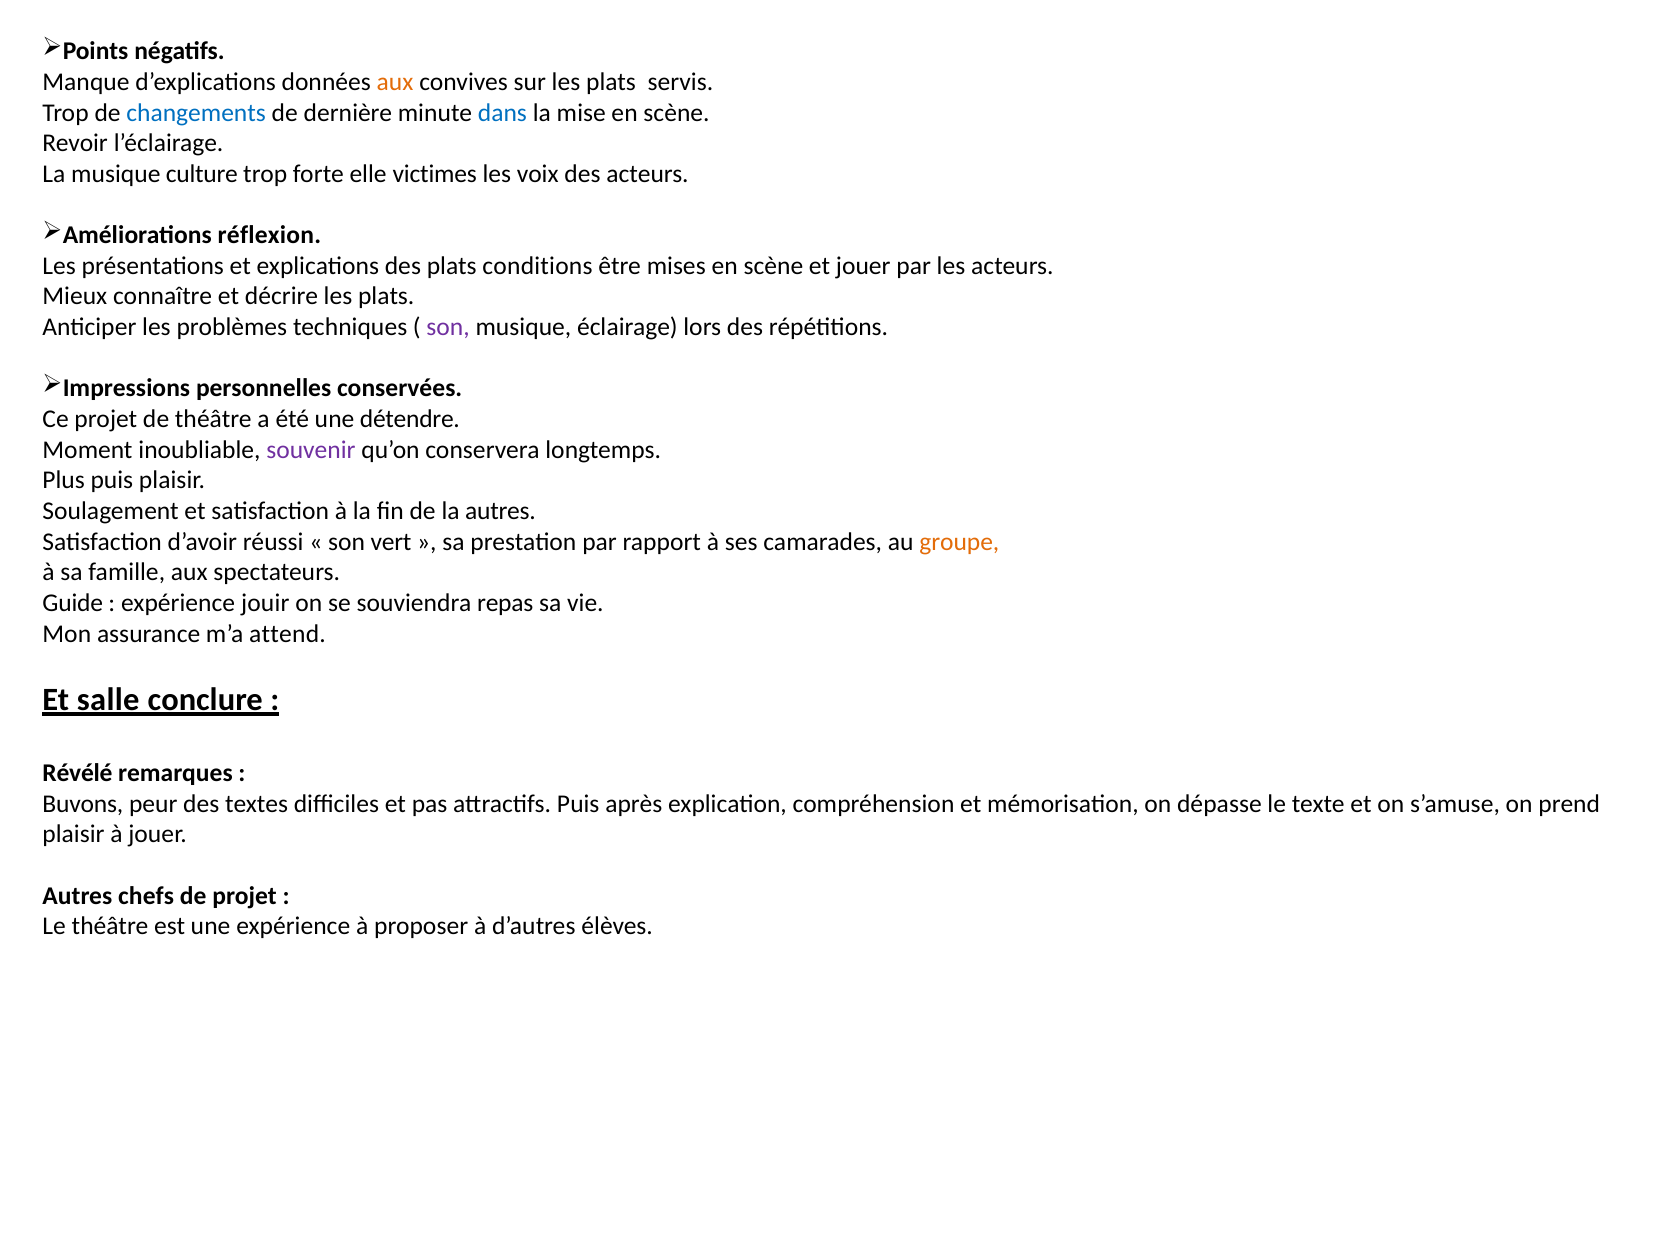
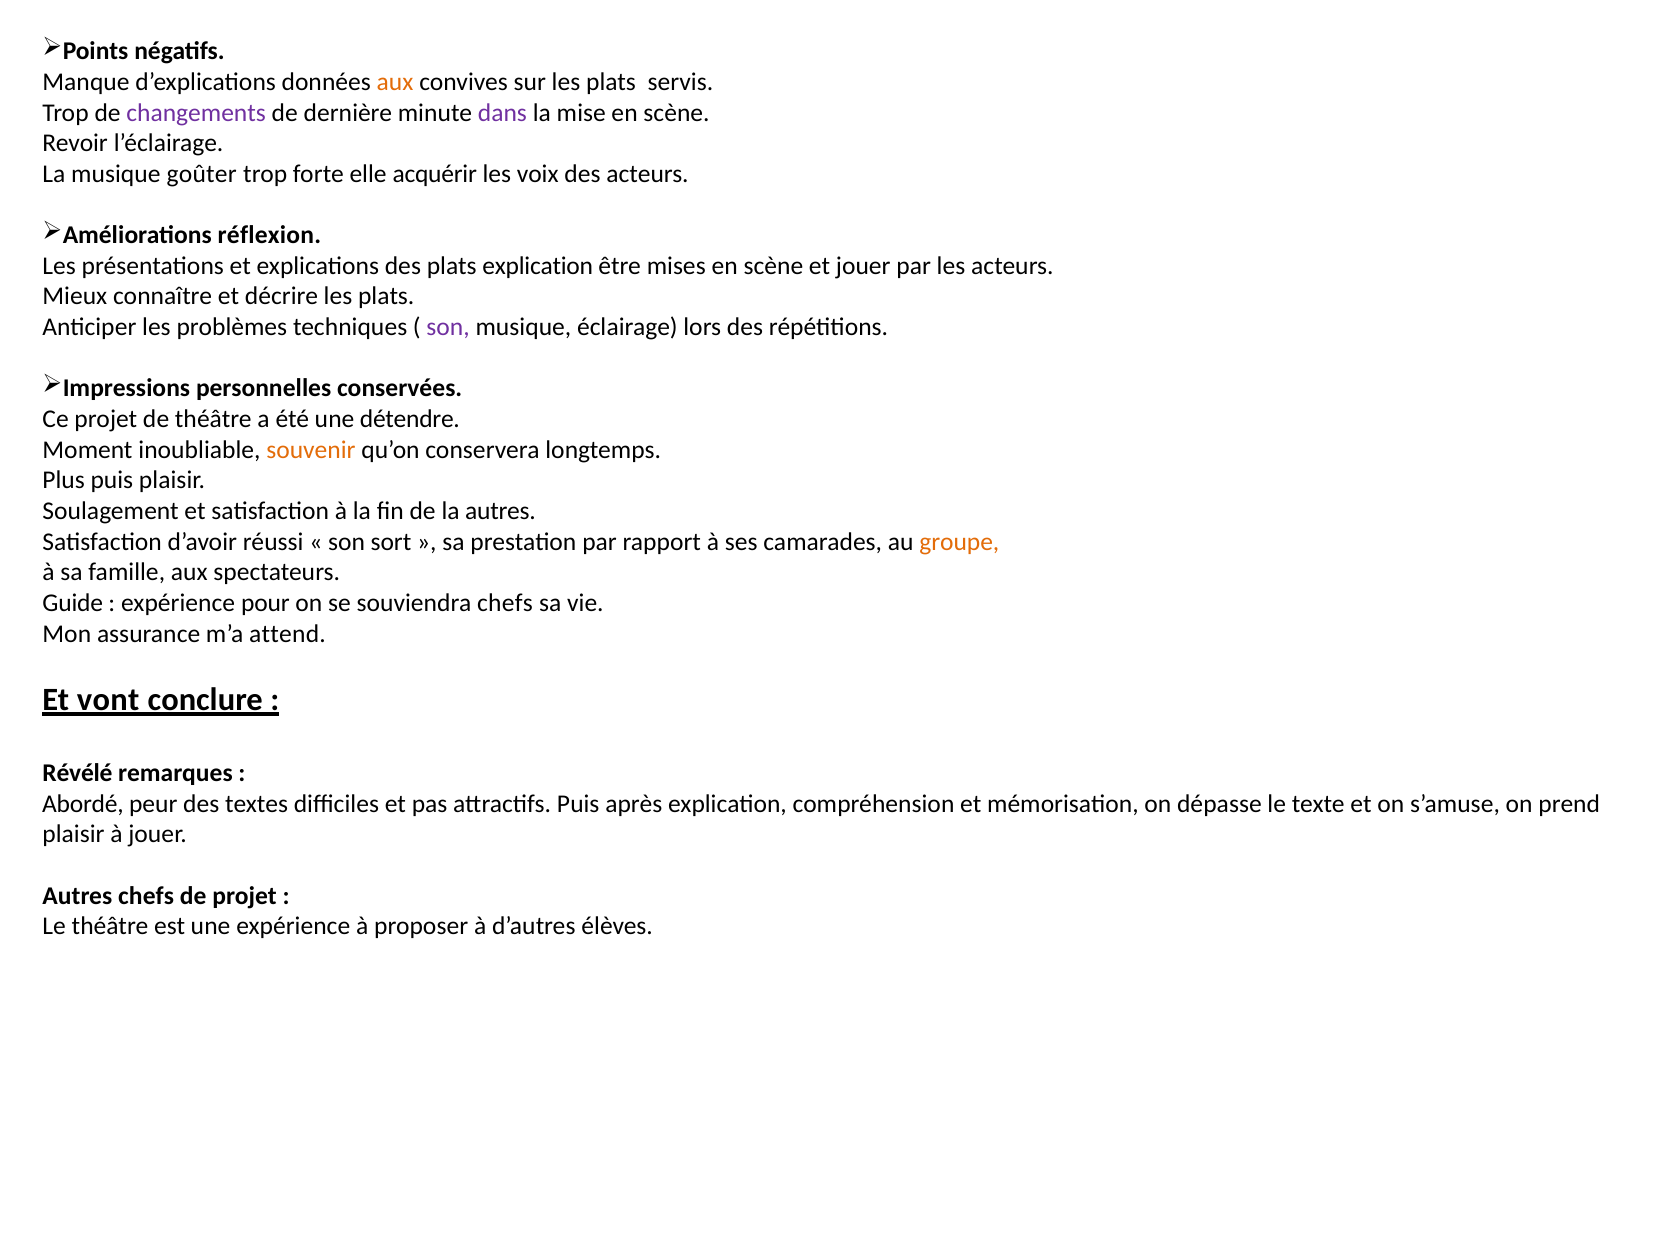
changements colour: blue -> purple (196, 113)
dans colour: blue -> purple (502, 113)
culture: culture -> goûter (202, 174)
victimes: victimes -> acquérir (435, 174)
plats conditions: conditions -> explication (538, 266)
souvenir colour: purple -> orange (311, 450)
vert: vert -> sort (391, 542)
jouir: jouir -> pour (265, 603)
souviendra repas: repas -> chefs (505, 603)
salle: salle -> vont (108, 700)
Buvons: Buvons -> Abordé (83, 804)
